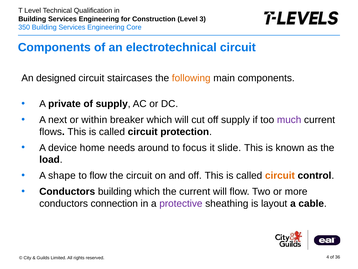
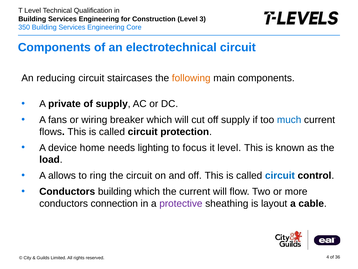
designed: designed -> reducing (56, 78)
next: next -> fans (58, 120)
within: within -> wiring (94, 120)
much colour: purple -> blue (289, 120)
around: around -> lighting (153, 147)
it slide: slide -> level (229, 147)
shape: shape -> allows (62, 175)
to flow: flow -> ring (98, 175)
circuit colour: orange -> blue (280, 175)
